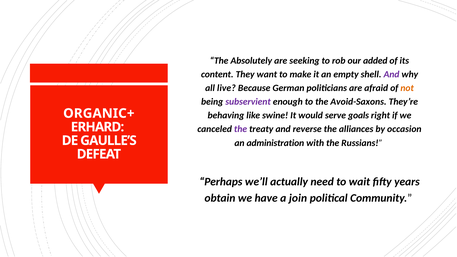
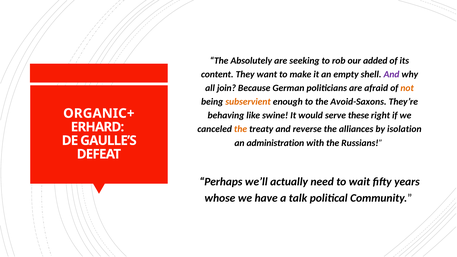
live: live -> join (226, 88)
subservient colour: purple -> orange (248, 102)
goals: goals -> these (359, 115)
the colour: purple -> orange (241, 129)
occasion: occasion -> isolation (404, 129)
obtain: obtain -> whose (220, 198)
join: join -> talk (298, 198)
